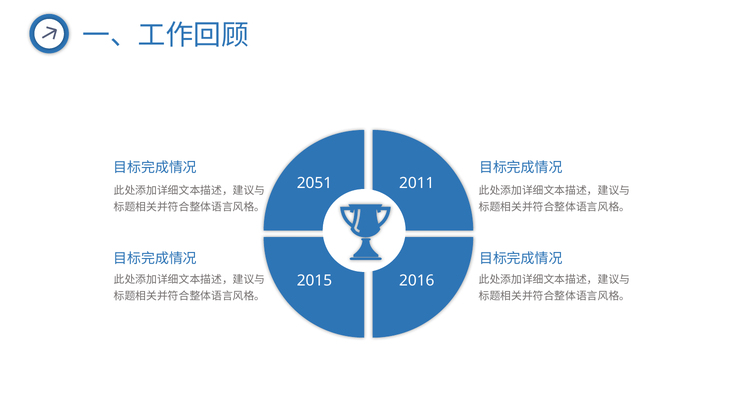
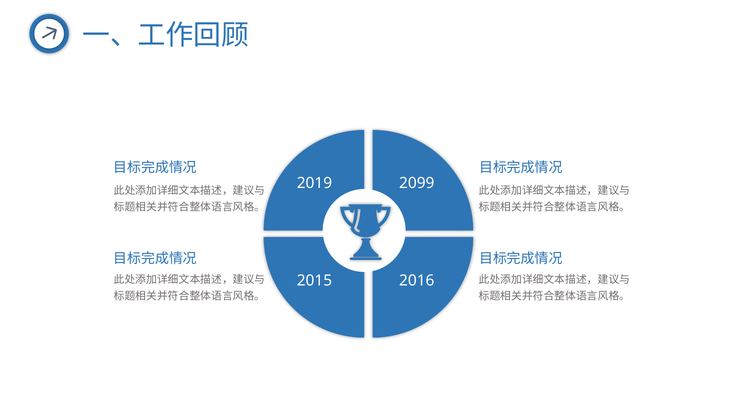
2051: 2051 -> 2019 (314, 183)
2011: 2011 -> 2099 (417, 183)
